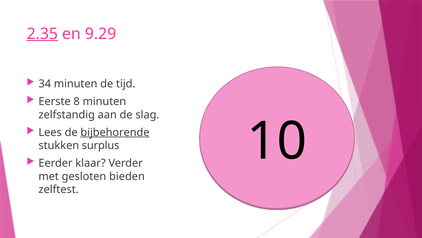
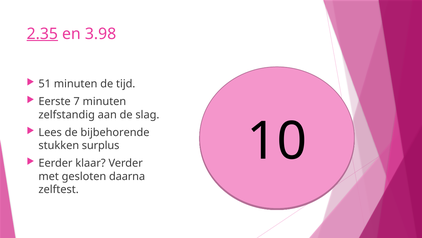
9.29: 9.29 -> 3.98 (101, 34)
34: 34 -> 51 (45, 84)
8: 8 -> 7 (77, 101)
bijbehorende underline: present -> none (115, 132)
bieden: bieden -> daarna (127, 176)
